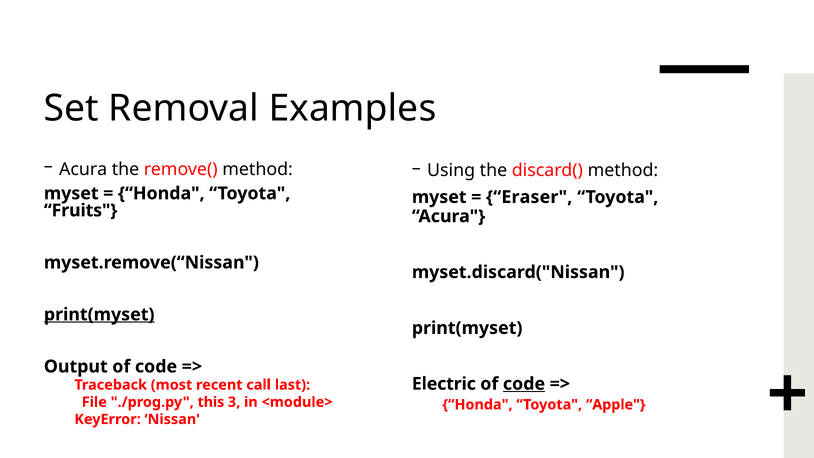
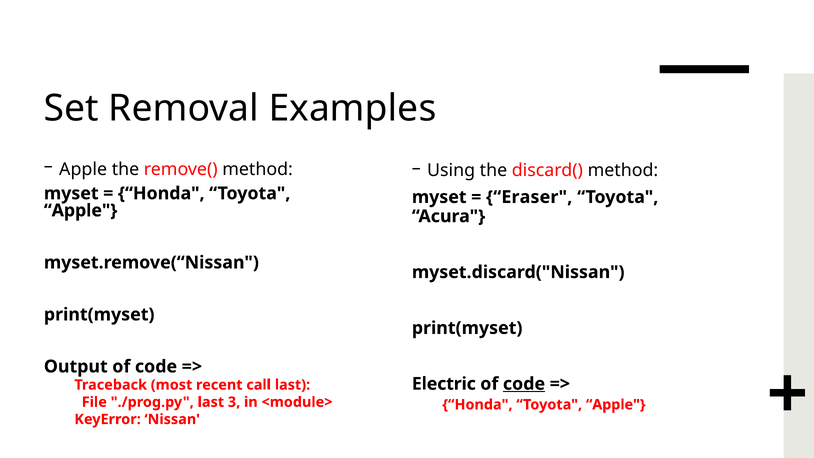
Acura: Acura -> Apple (83, 169)
Fruits: Fruits -> Apple (81, 210)
print(myset underline: present -> none (99, 314)
./prog.py this: this -> last (211, 402)
